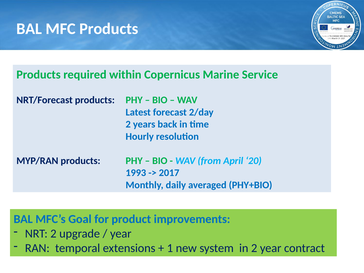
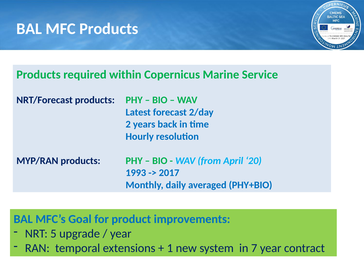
NRT 2: 2 -> 5 (53, 234)
in 2: 2 -> 7 (254, 248)
